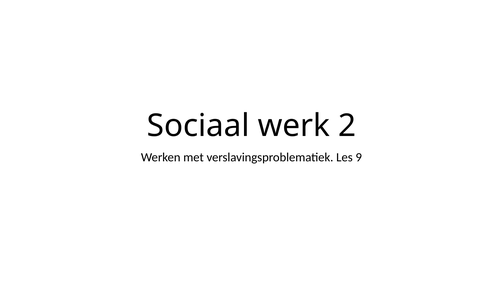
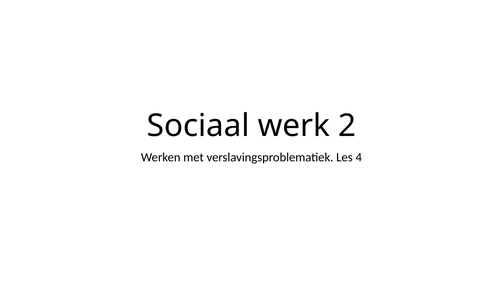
9: 9 -> 4 (359, 157)
